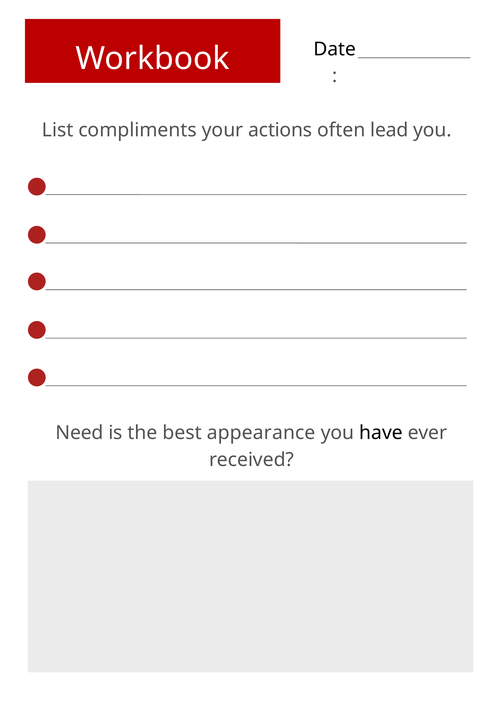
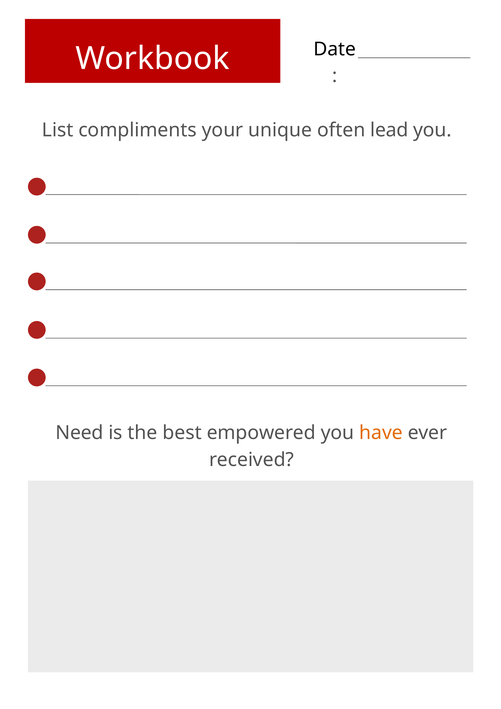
actions: actions -> unique (280, 130)
appearance: appearance -> empowered (261, 433)
have colour: black -> orange (381, 433)
